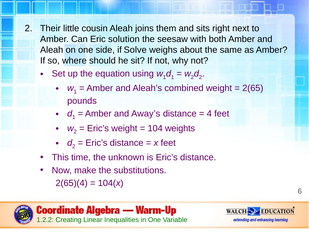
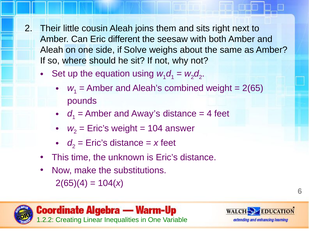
solution: solution -> different (124, 39)
weights: weights -> answer (180, 128)
